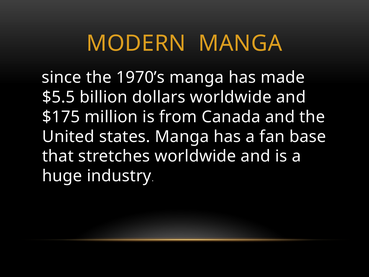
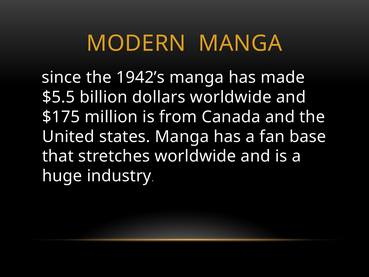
1970’s: 1970’s -> 1942’s (140, 77)
